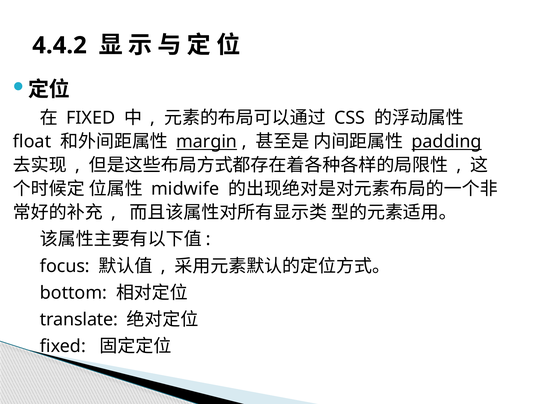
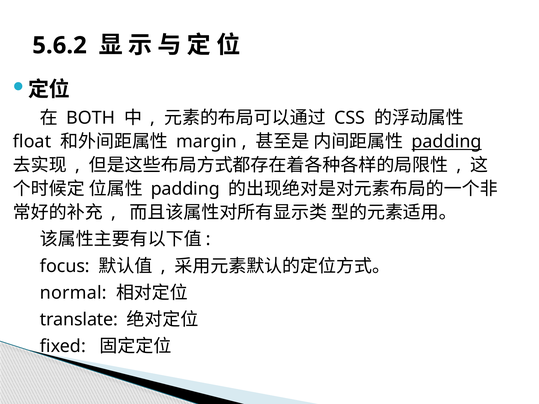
4.4.2: 4.4.2 -> 5.6.2 (60, 45)
FIXED: FIXED -> BOTH (91, 118)
margin underline: present -> none (207, 142)
midwife: midwife -> padding (185, 189)
bottom: bottom -> normal (73, 293)
